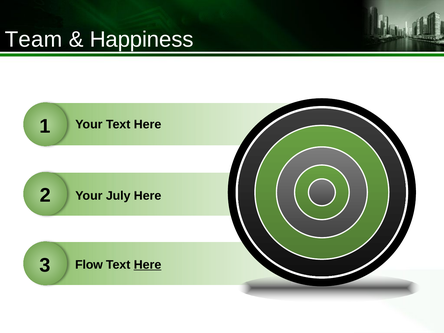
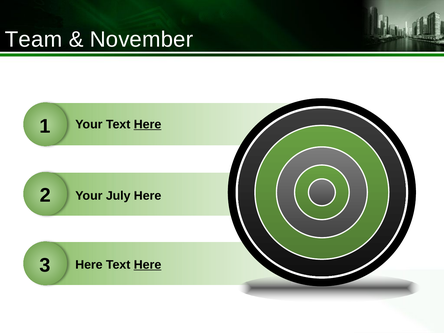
Happiness: Happiness -> November (141, 40)
Here underline: none -> present (148, 124)
3 Flow: Flow -> Here (89, 265)
